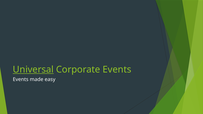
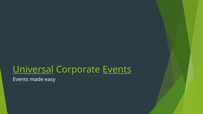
Events underline: none -> present (117, 70)
